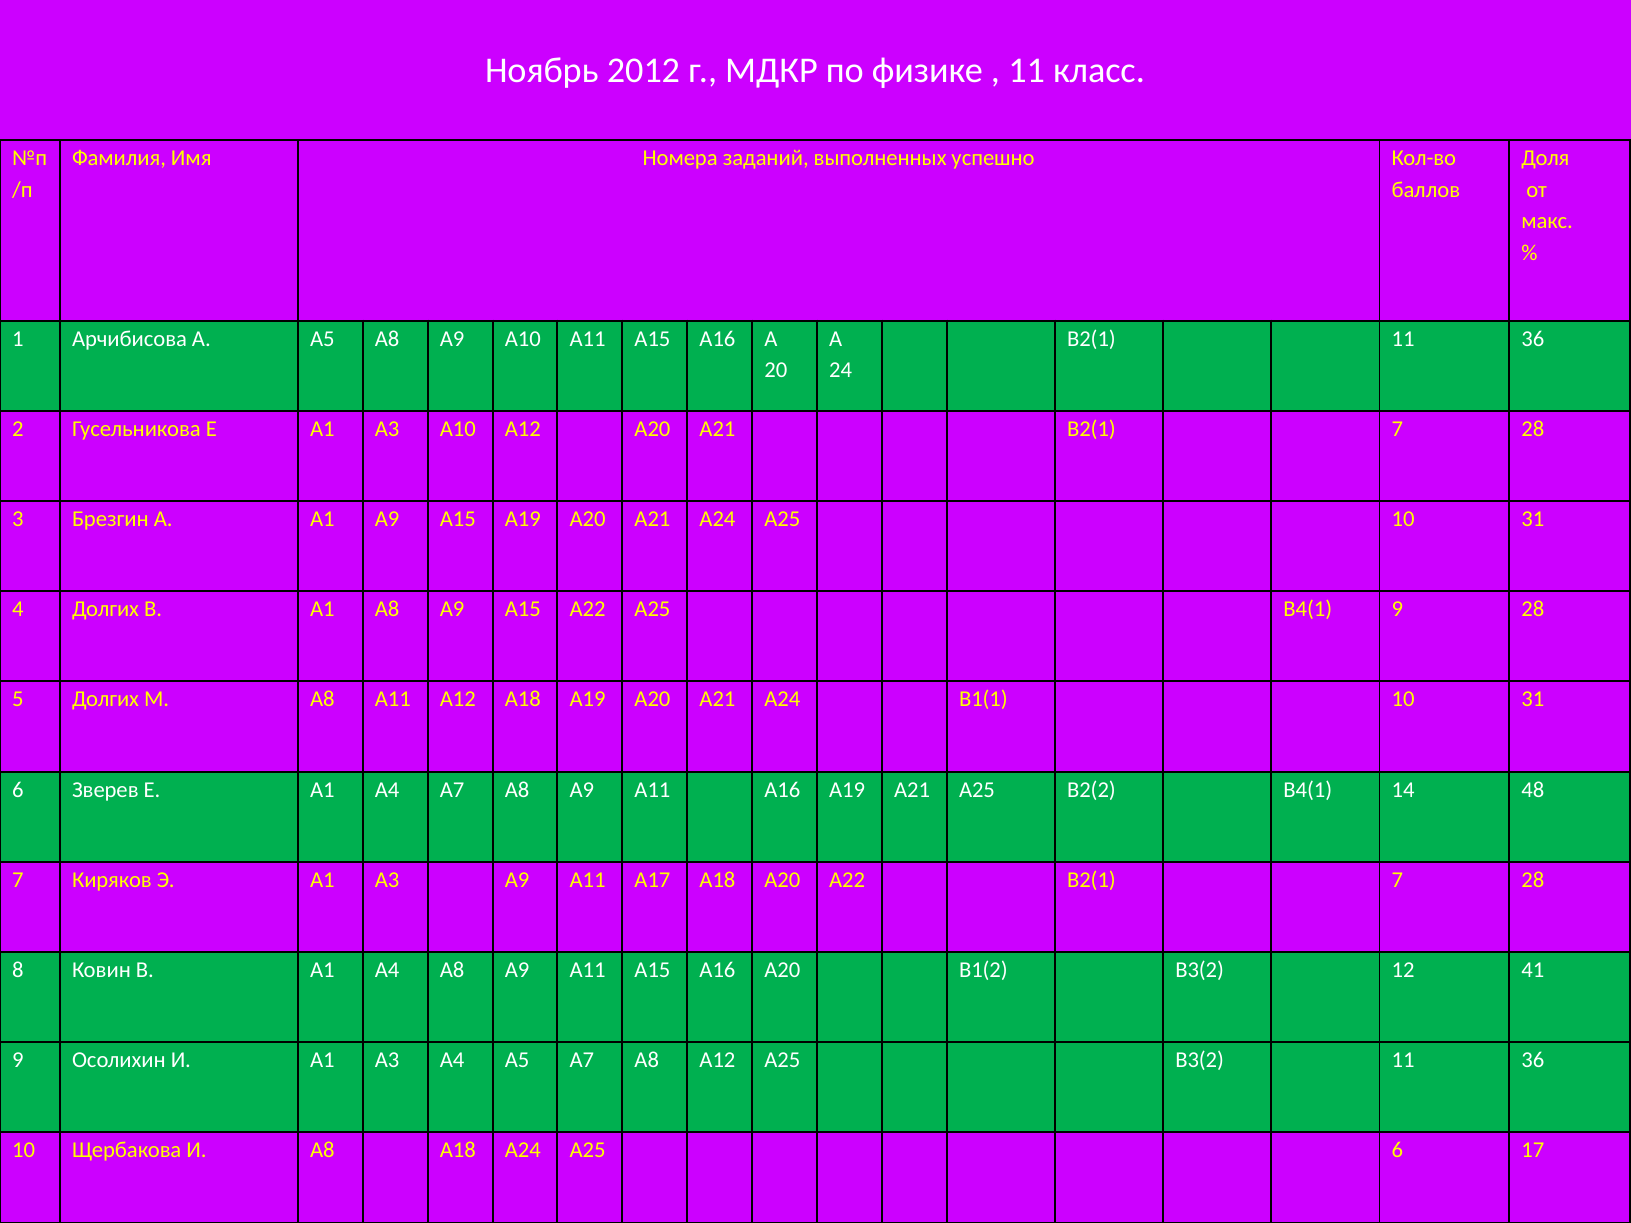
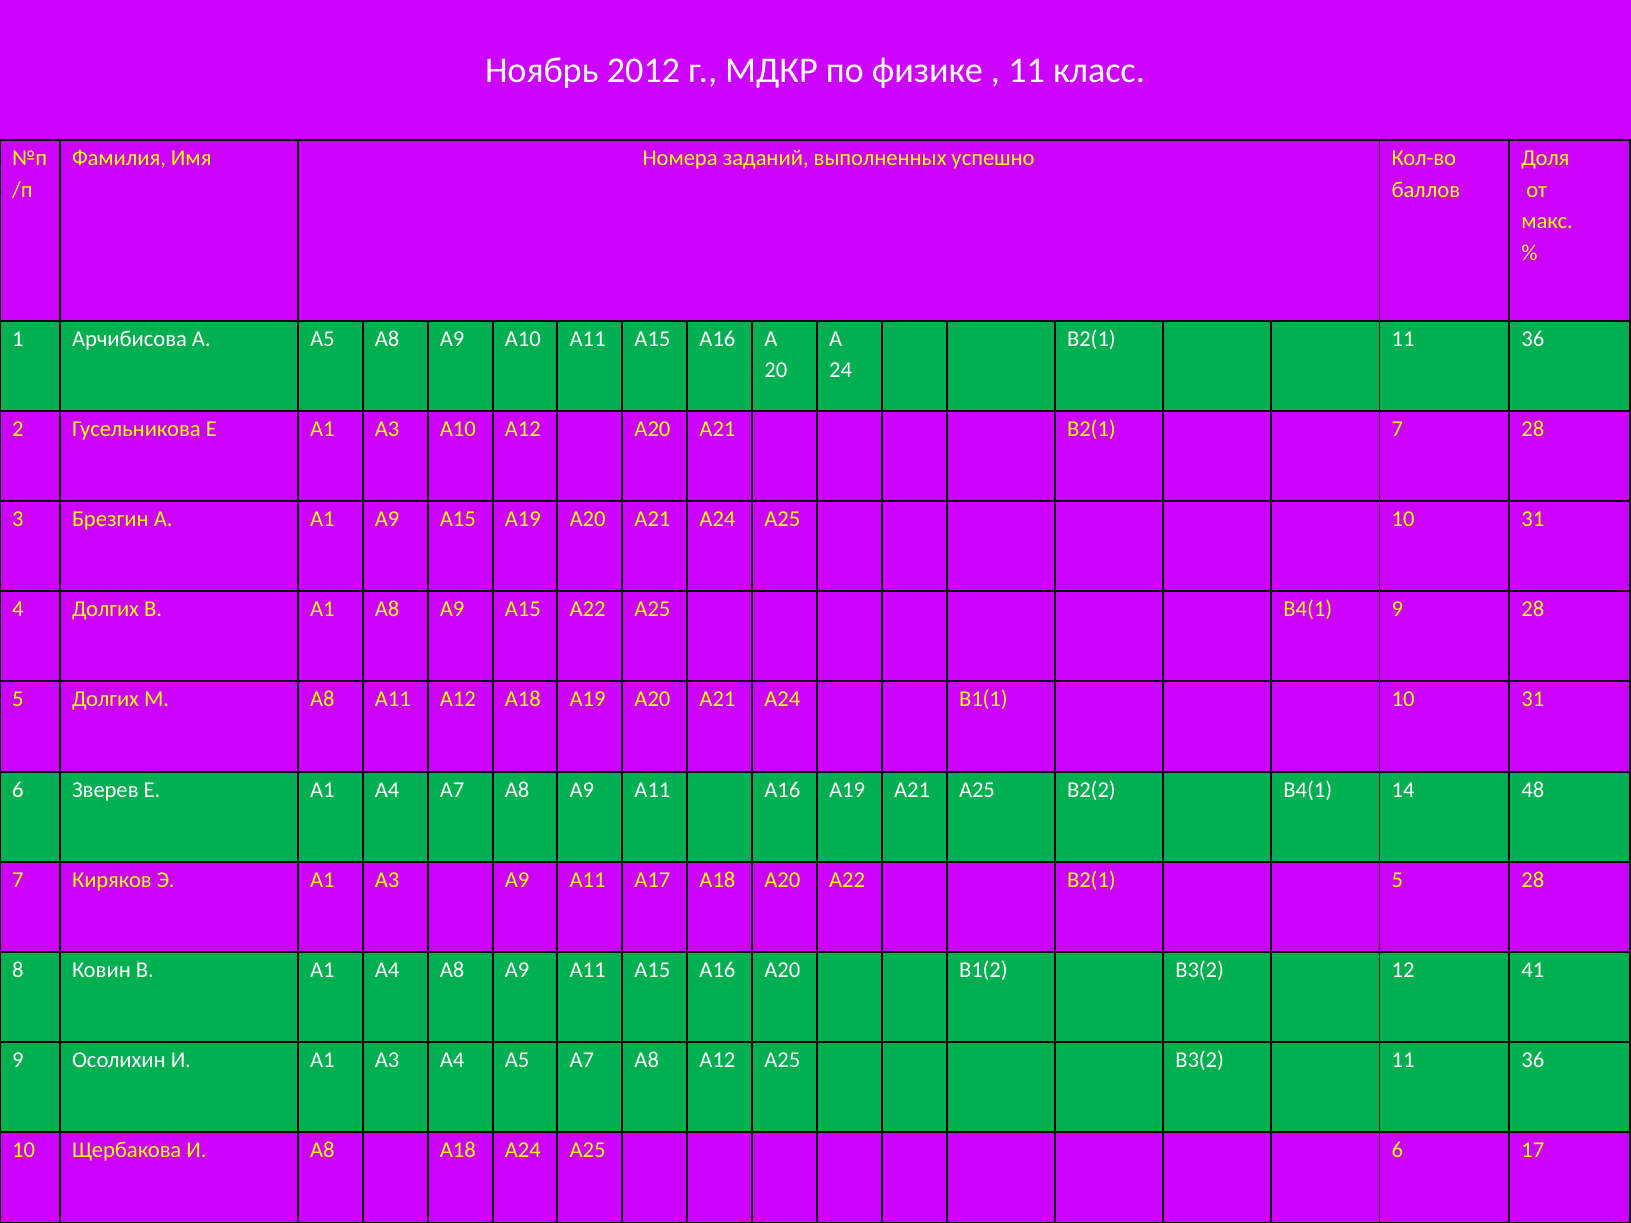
А22 В2(1 7: 7 -> 5 (1397, 880)
